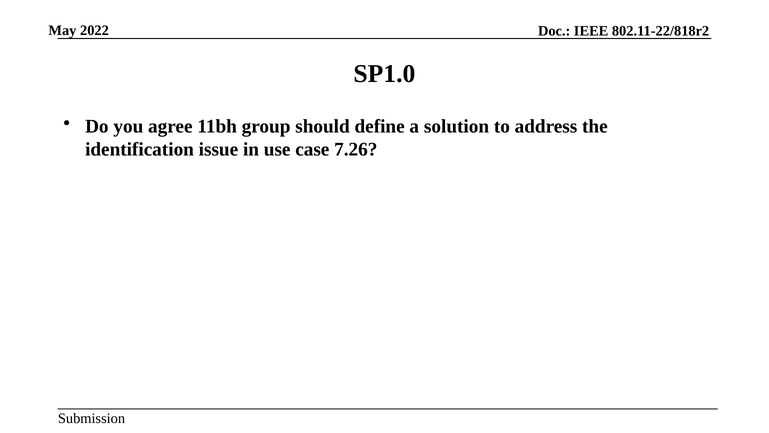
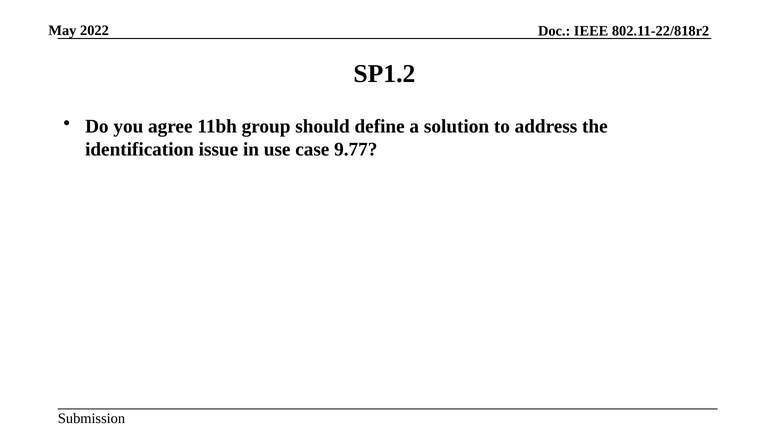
SP1.0: SP1.0 -> SP1.2 (384, 74)
7.26: 7.26 -> 9.77 (356, 149)
